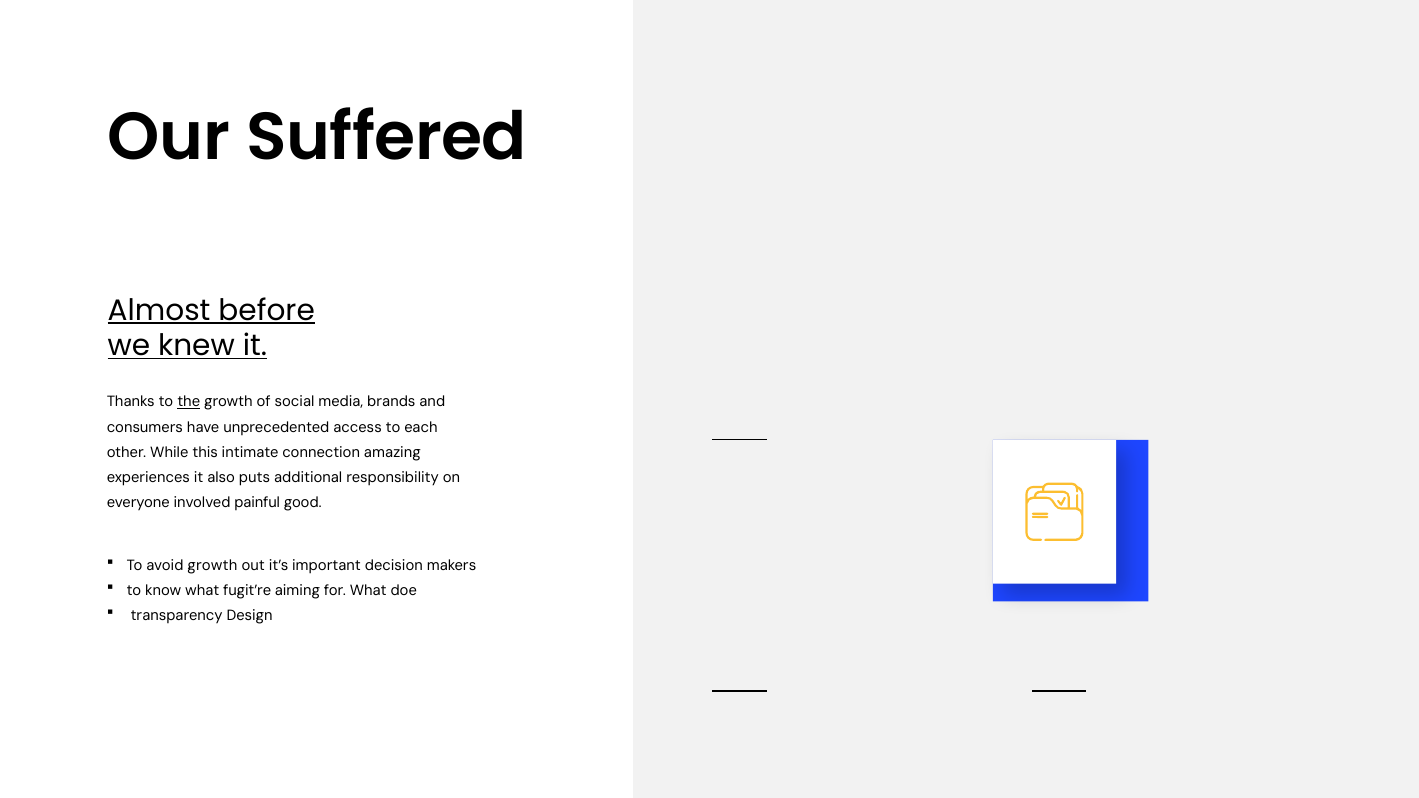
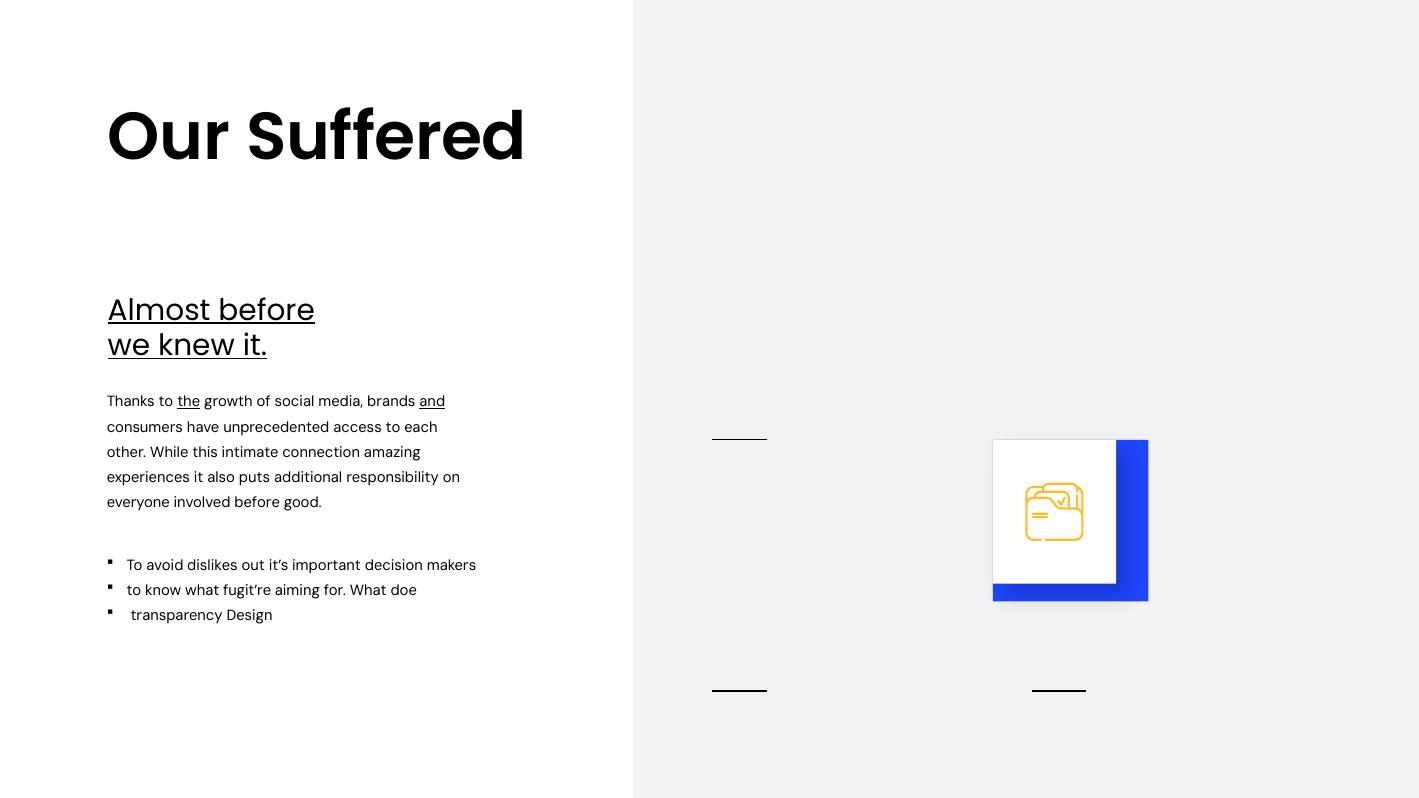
and underline: none -> present (432, 402)
involved painful: painful -> before (257, 503)
avoid growth: growth -> dislikes (212, 565)
